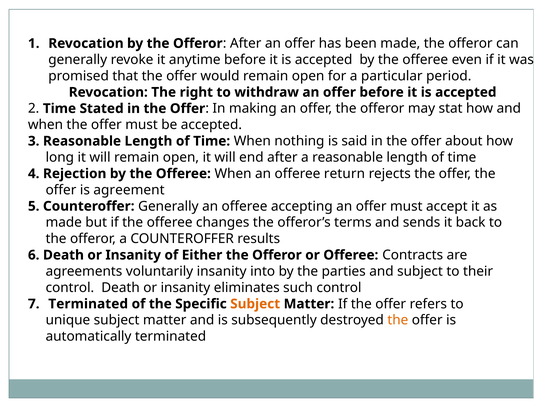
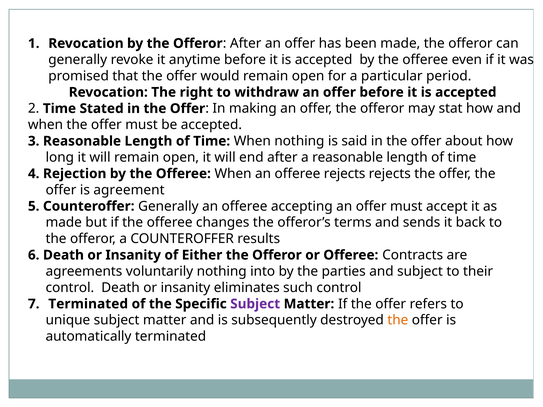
offeree return: return -> rejects (345, 174)
voluntarily insanity: insanity -> nothing (222, 271)
Subject colour: orange -> purple (255, 304)
